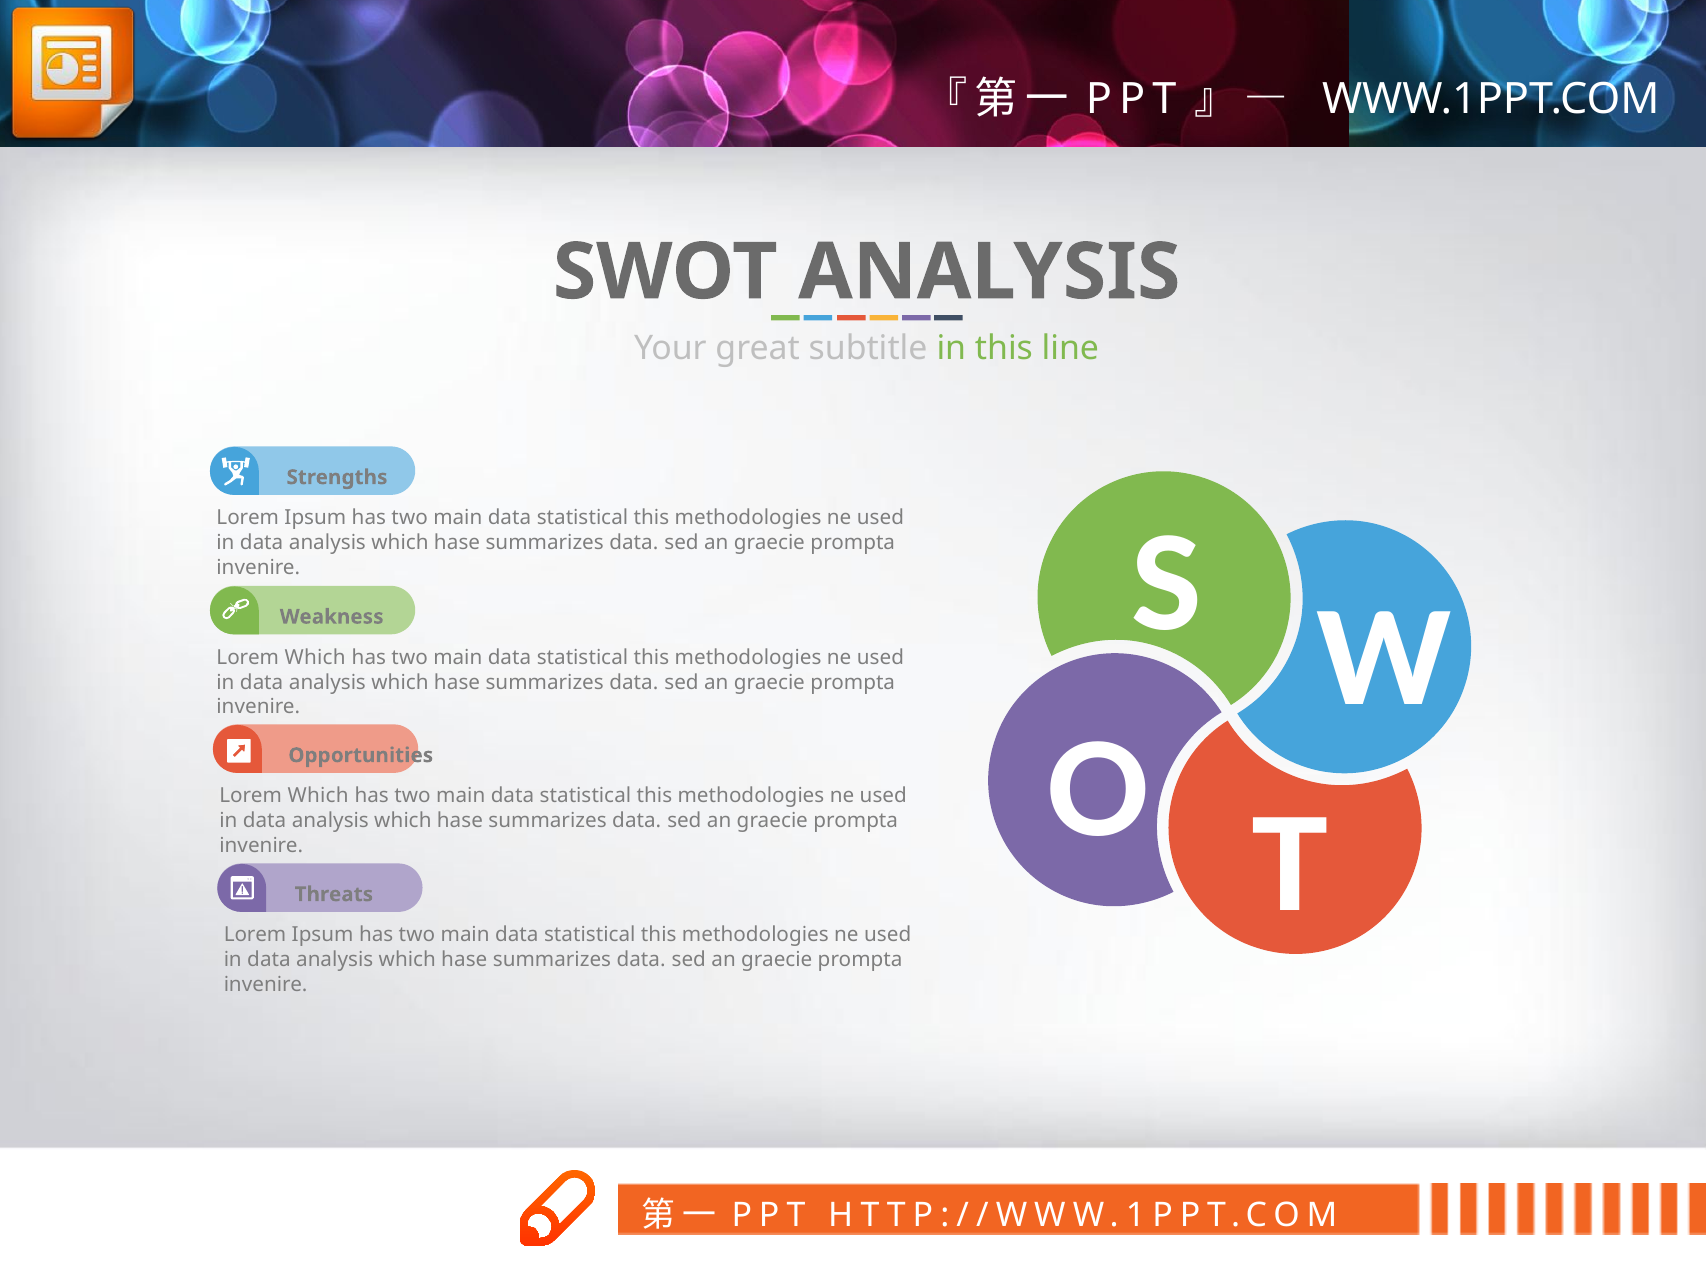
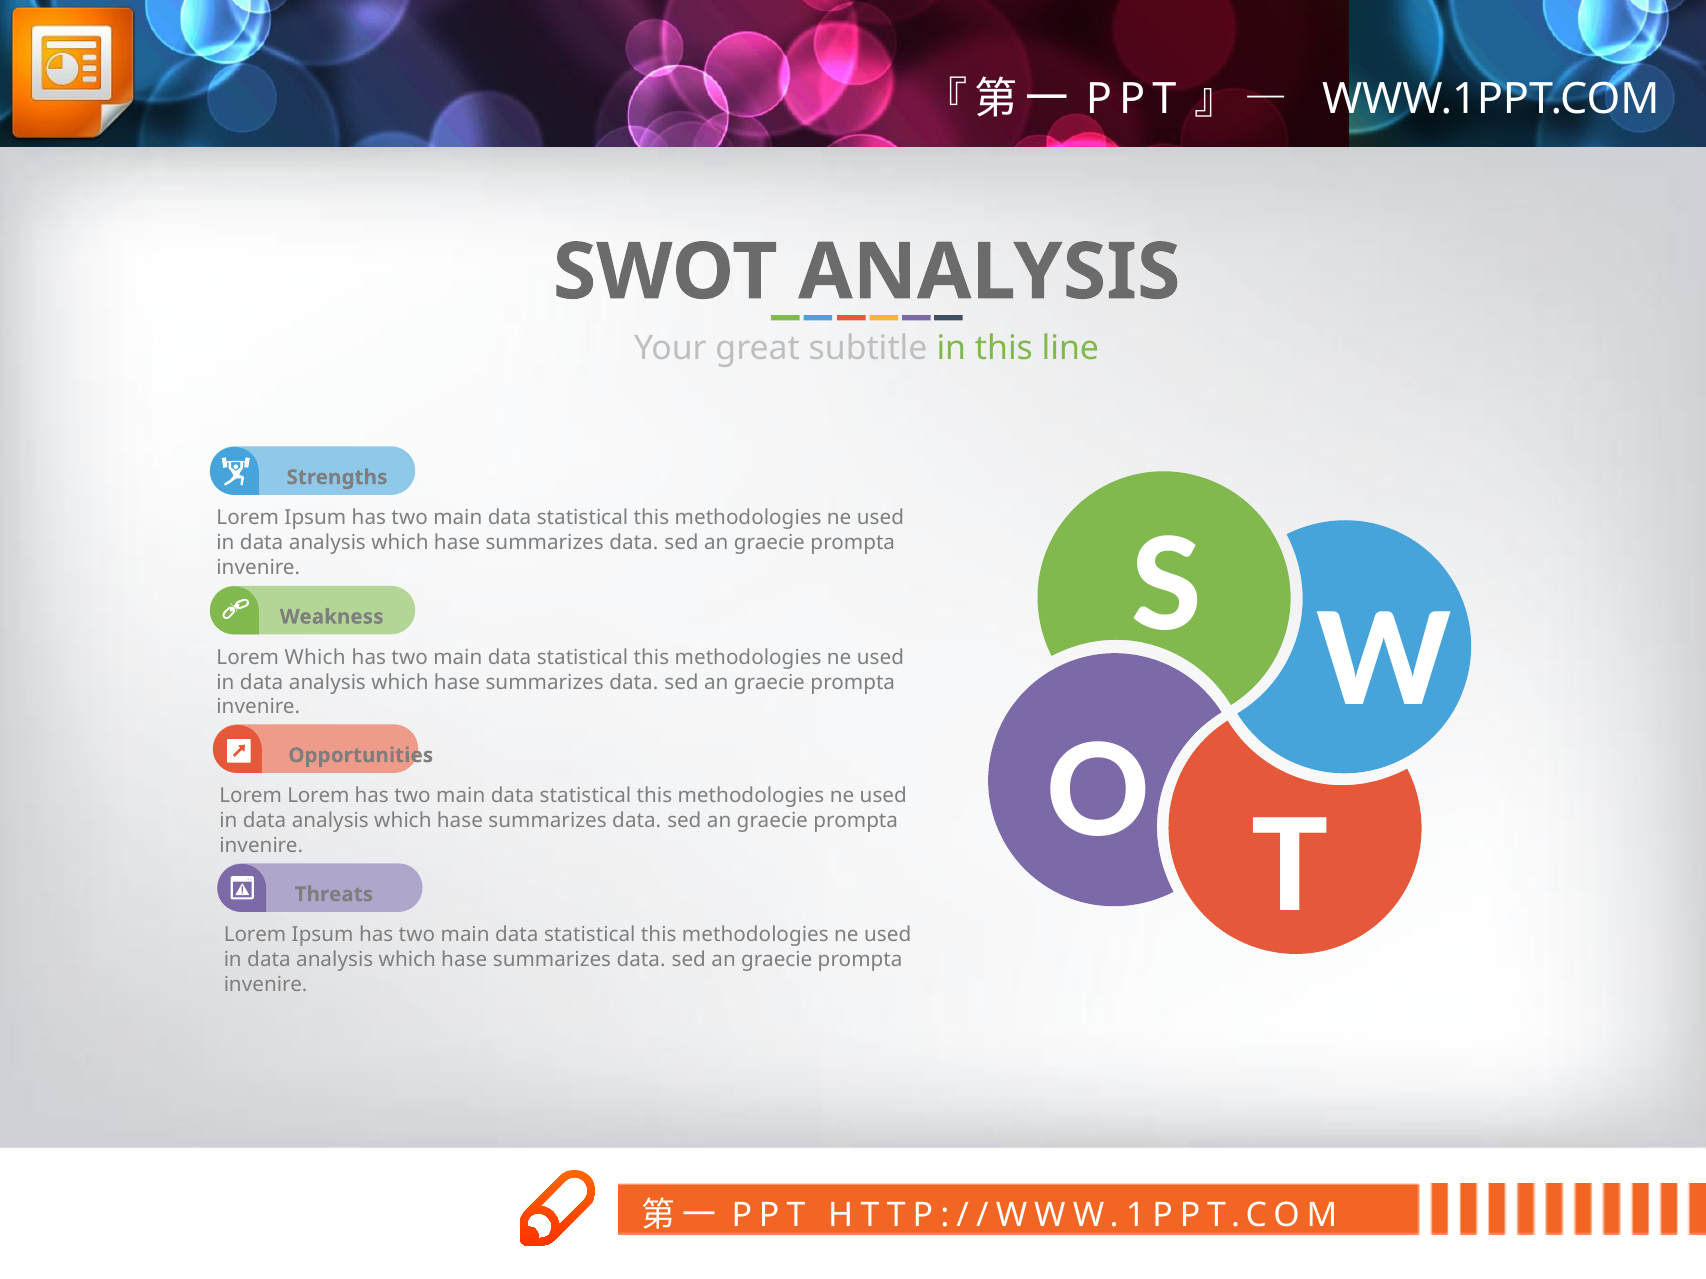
Which: Which -> Lorem (318, 796)
